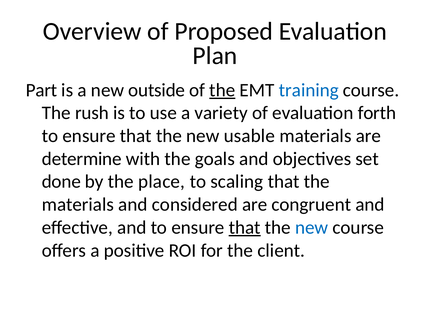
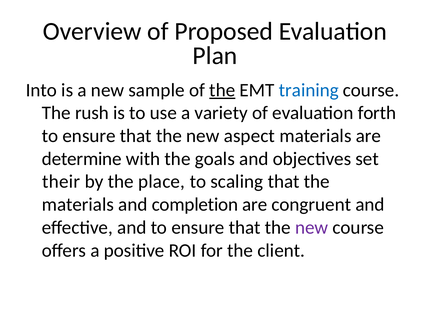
Part: Part -> Into (41, 90)
outside: outside -> sample (157, 90)
usable: usable -> aspect (249, 136)
done: done -> their (61, 182)
considered: considered -> completion (195, 205)
that underline: present -> none (245, 228)
new colour: blue -> purple (312, 228)
